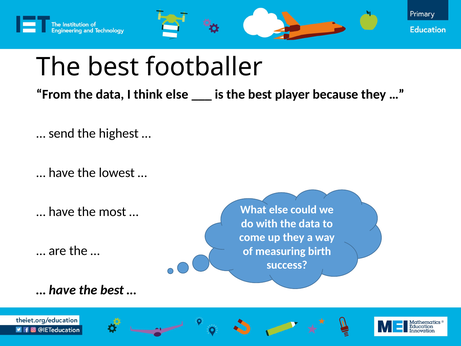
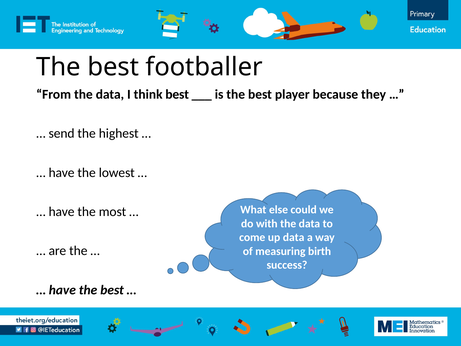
think else: else -> best (177, 94)
up they: they -> data (294, 237)
